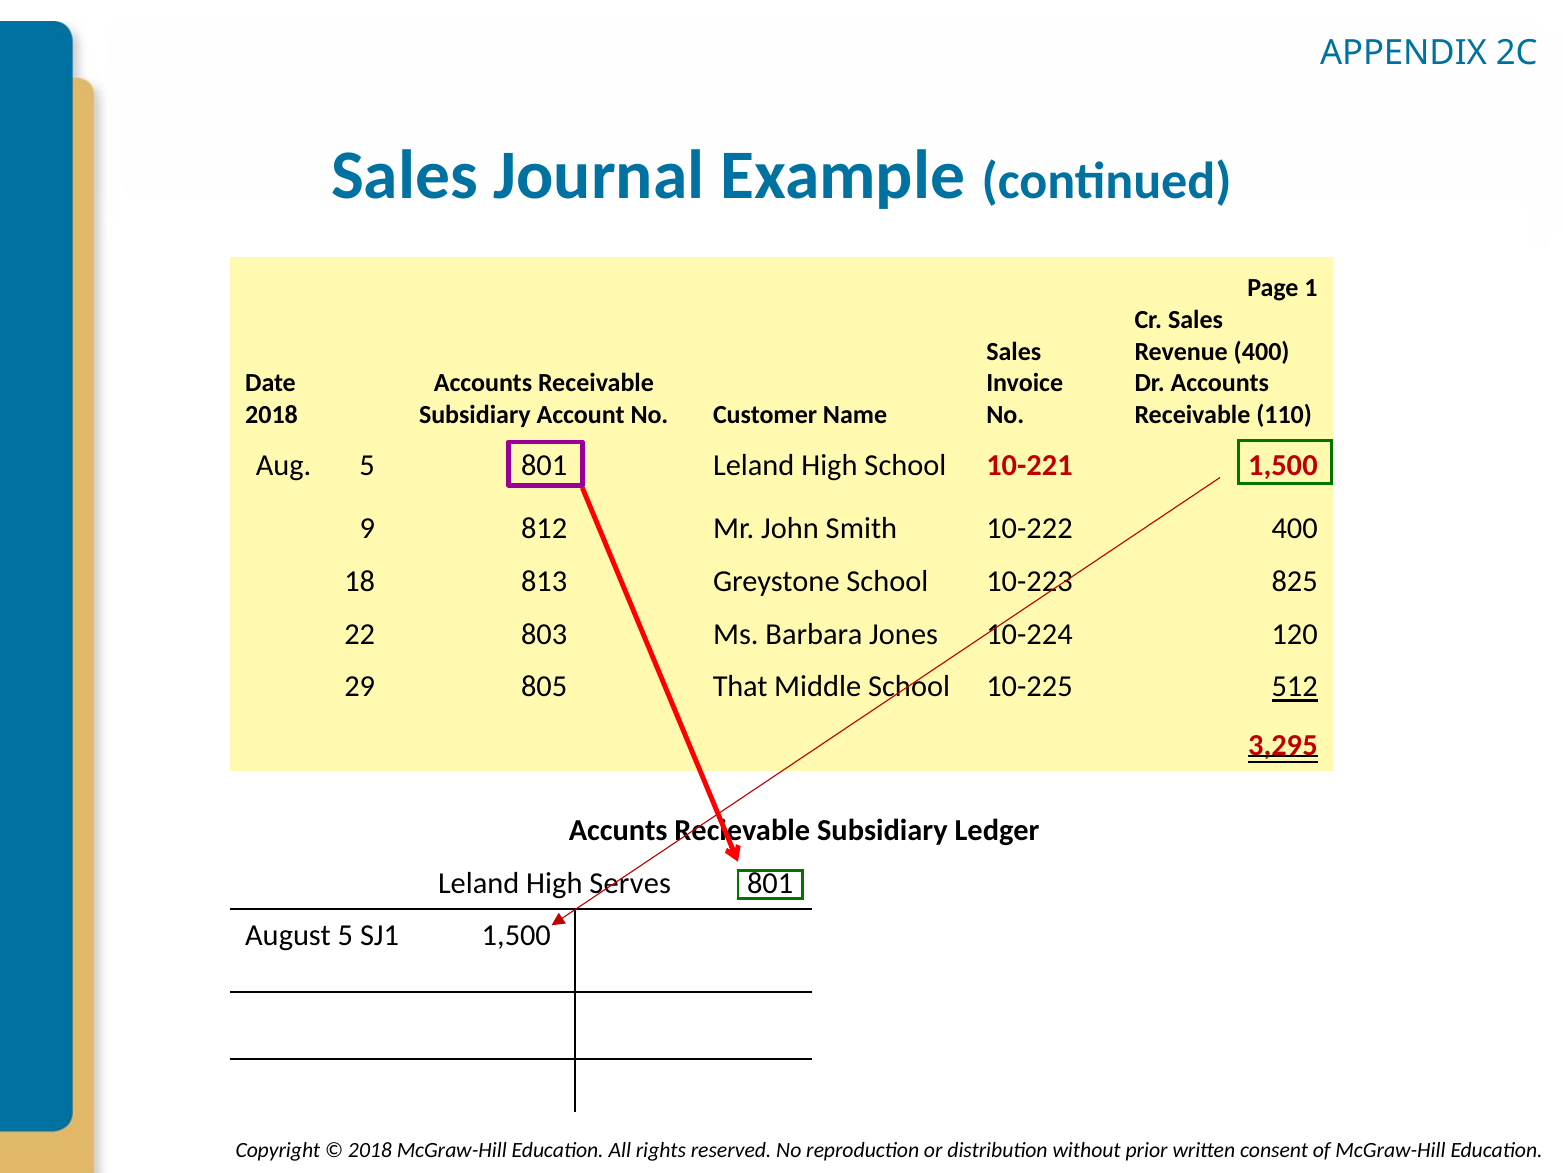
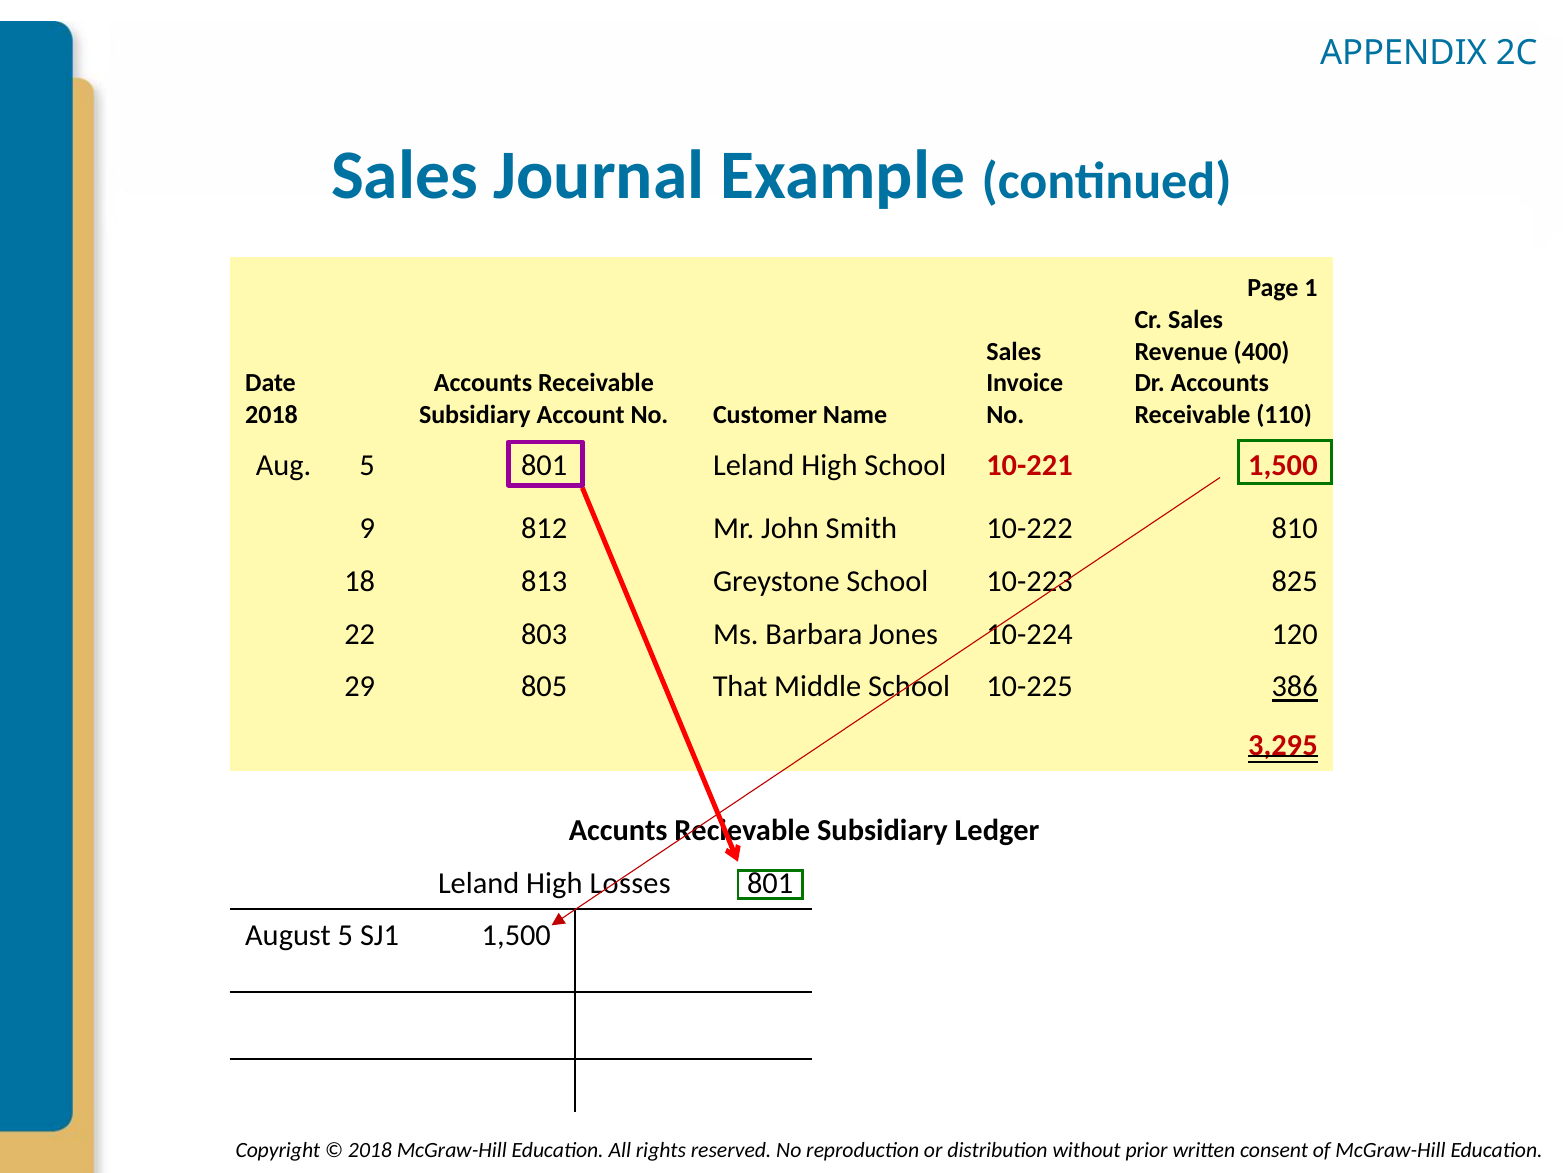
10-222 400: 400 -> 810 (1295, 528)
512: 512 -> 386 (1295, 686)
Serves: Serves -> Losses (630, 882)
